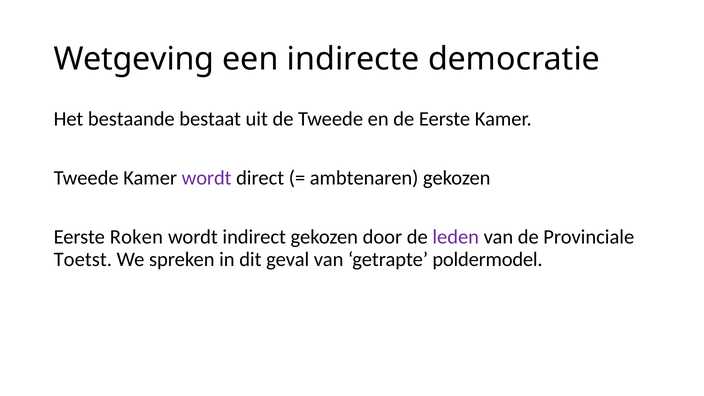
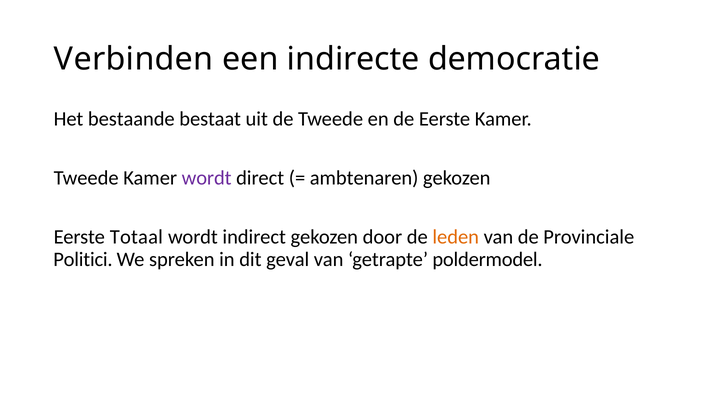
Wetgeving: Wetgeving -> Verbinden (134, 59)
Roken: Roken -> Totaal (136, 237)
leden colour: purple -> orange (456, 237)
Toetst: Toetst -> Politici (83, 259)
